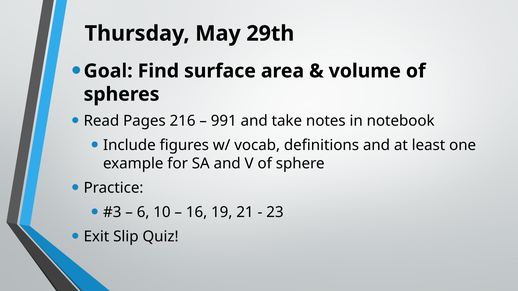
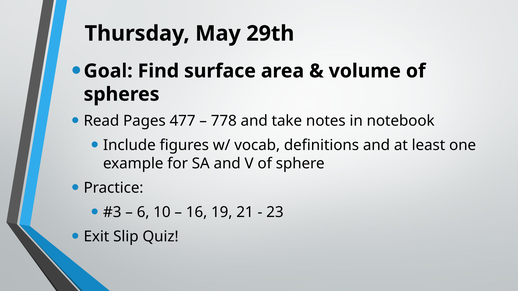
216: 216 -> 477 (183, 121)
991: 991 -> 778 (224, 121)
